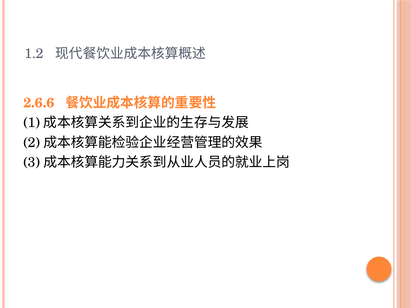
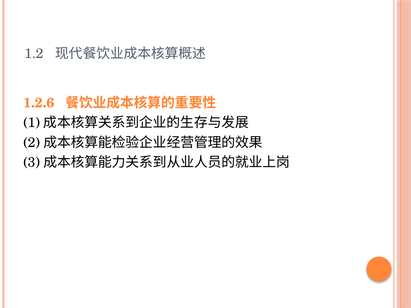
2.6.6: 2.6.6 -> 1.2.6 (39, 103)
